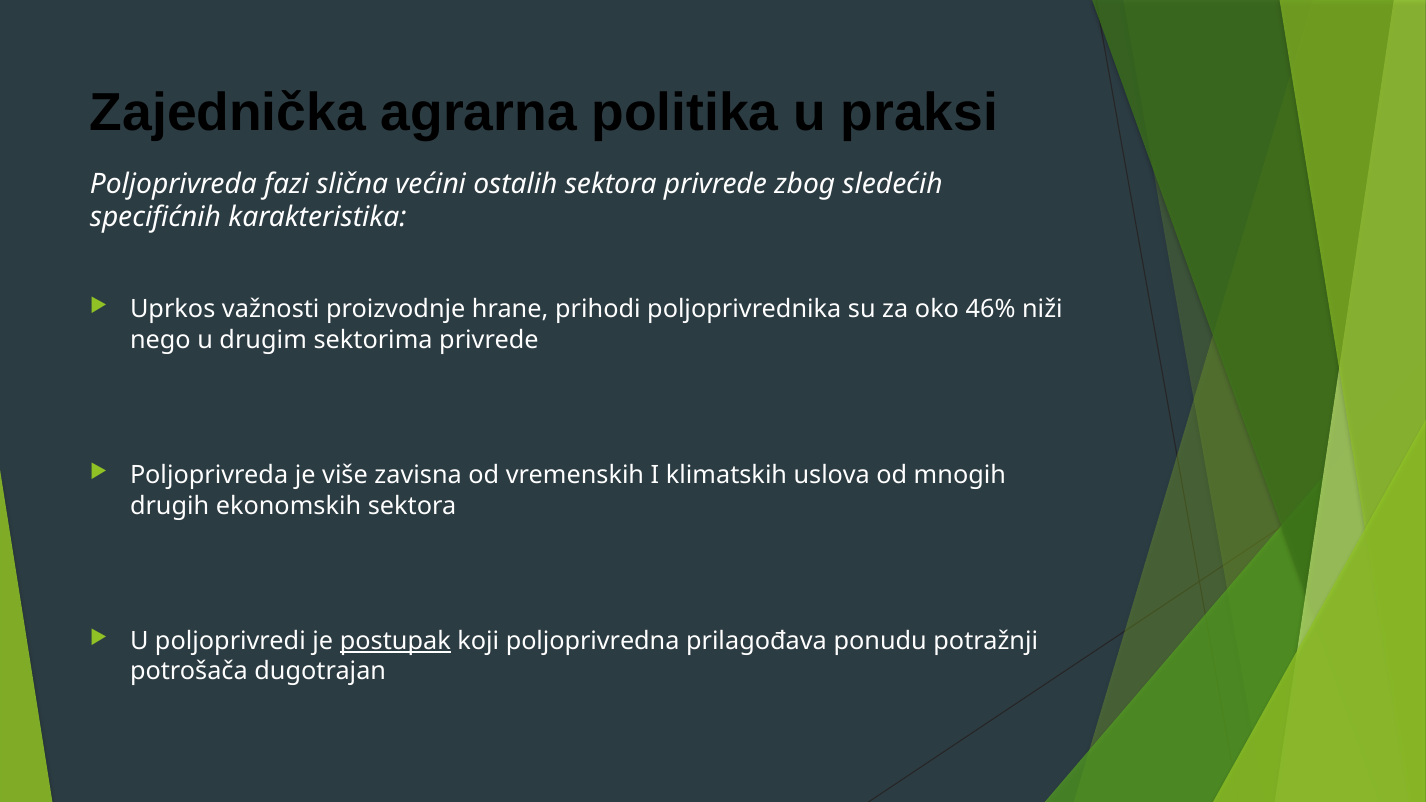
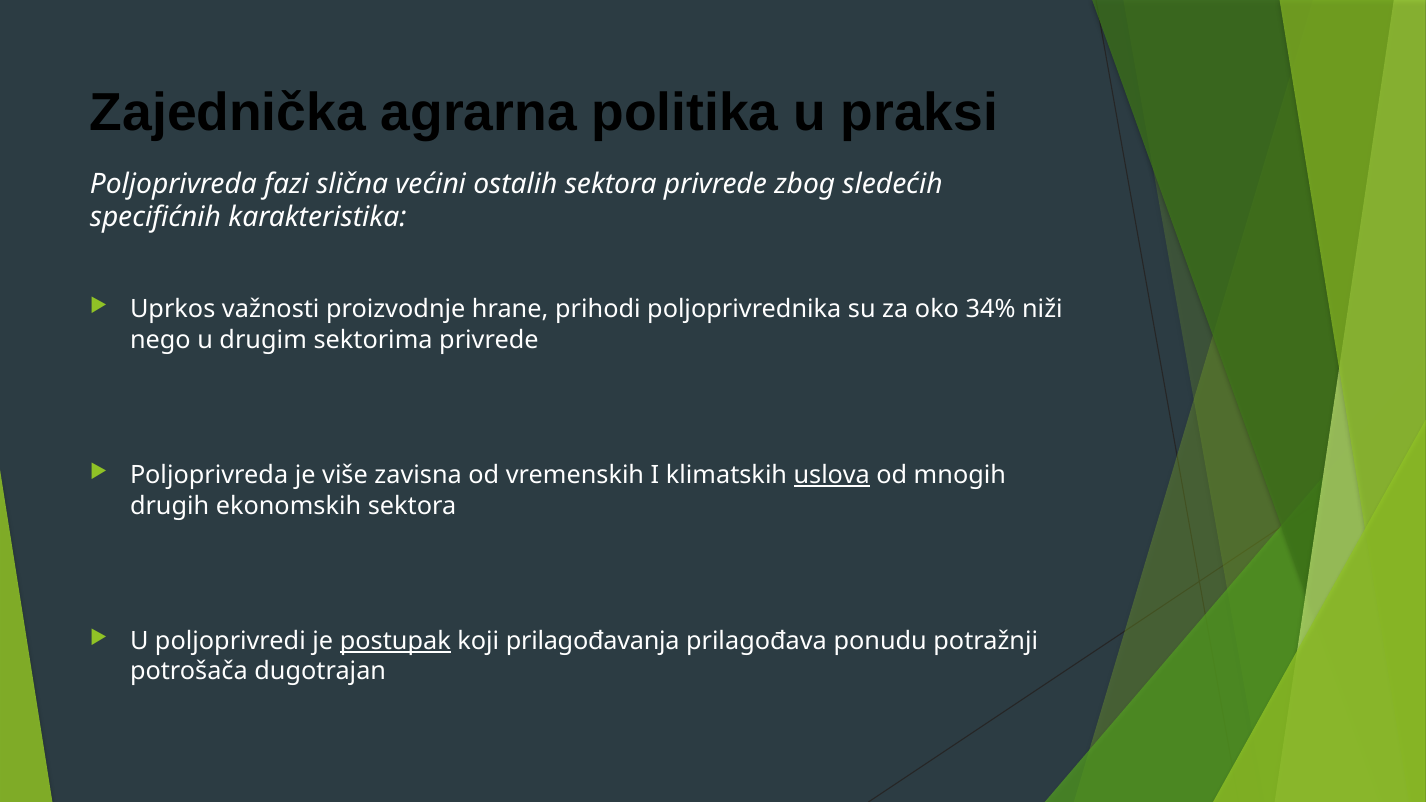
46%: 46% -> 34% (991, 310)
uslova underline: none -> present (832, 475)
poljoprivredna: poljoprivredna -> prilagođavanja (593, 641)
